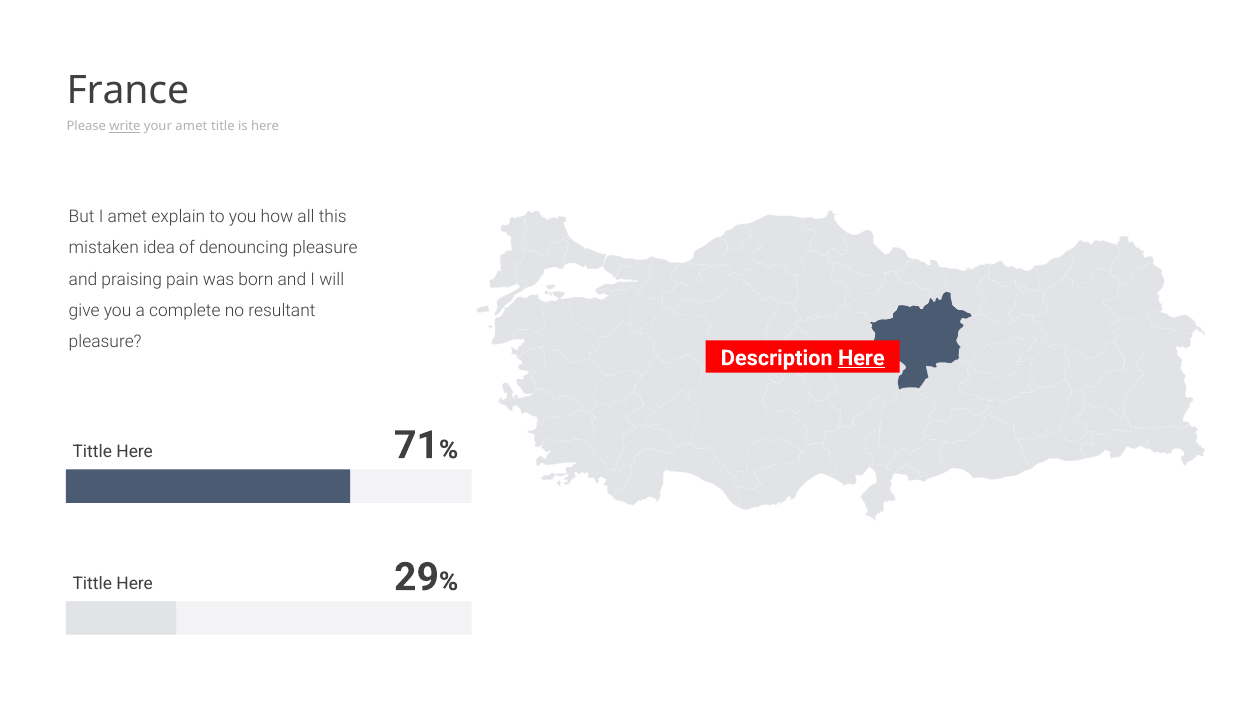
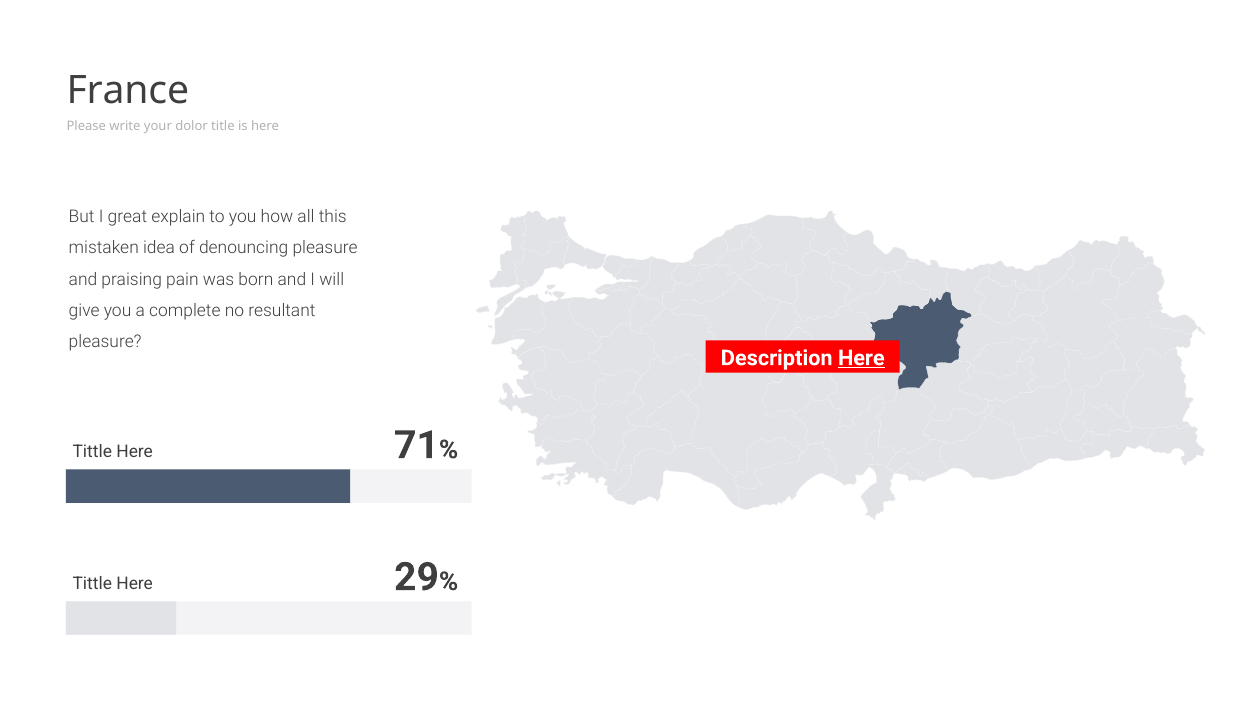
write underline: present -> none (125, 126)
your amet: amet -> dolor (192, 126)
I amet: amet -> great (127, 217)
